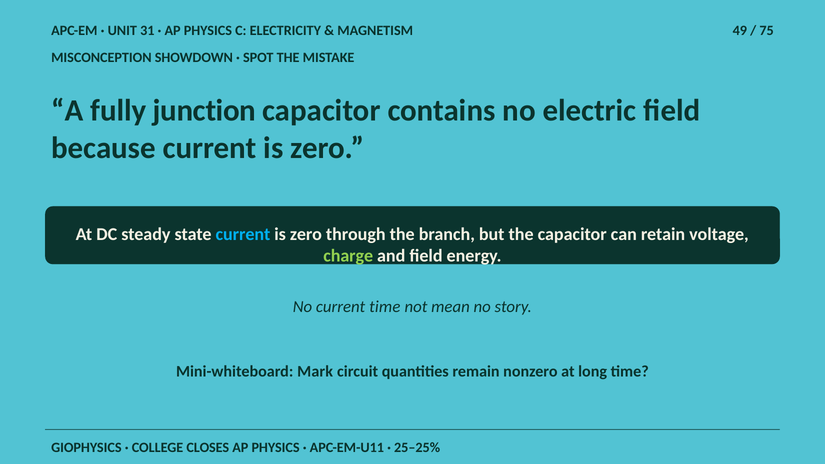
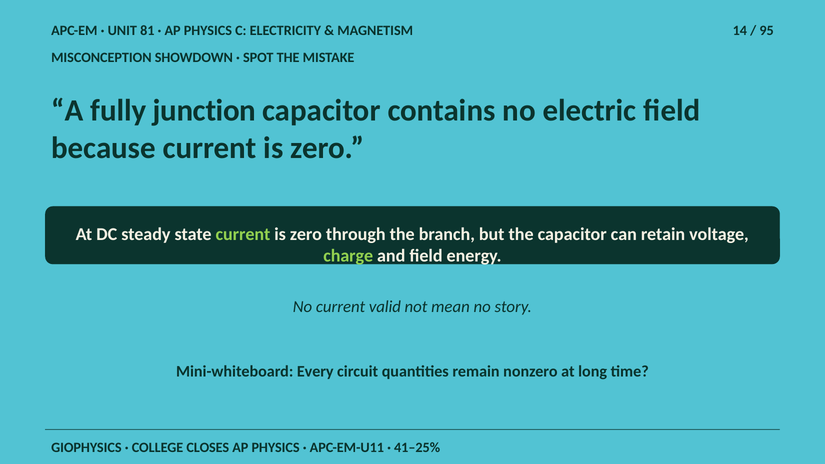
31: 31 -> 81 (147, 31)
49: 49 -> 14 (740, 31)
75: 75 -> 95 (767, 31)
current colour: light blue -> light green (243, 234)
current time: time -> valid (385, 307)
Mark: Mark -> Every (315, 372)
25–25%: 25–25% -> 41–25% (417, 448)
